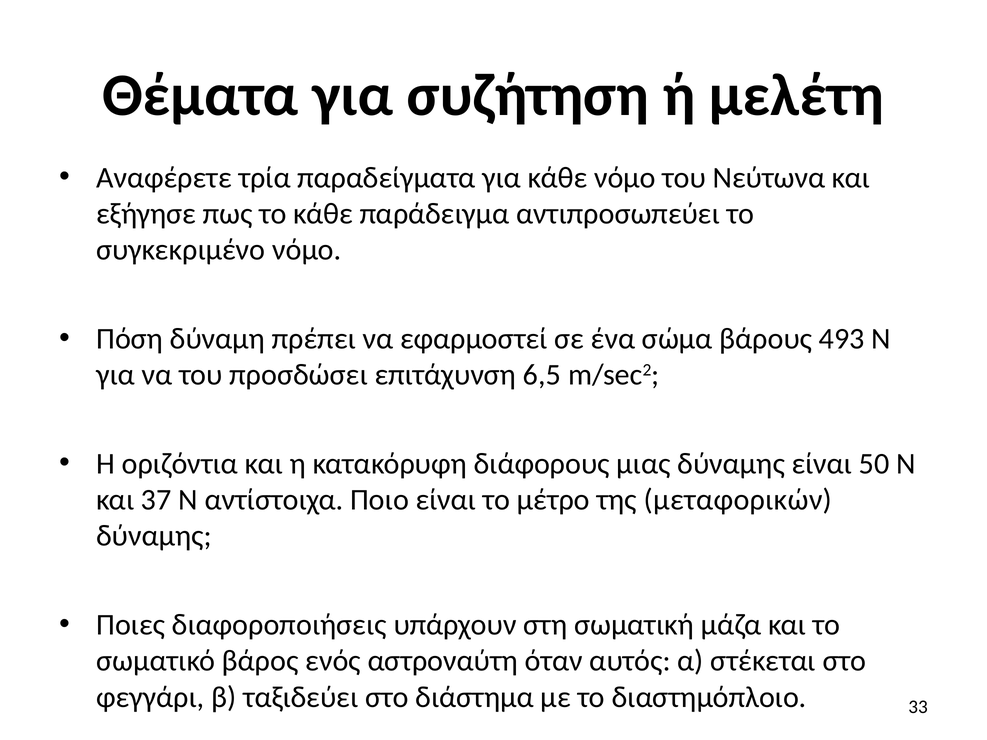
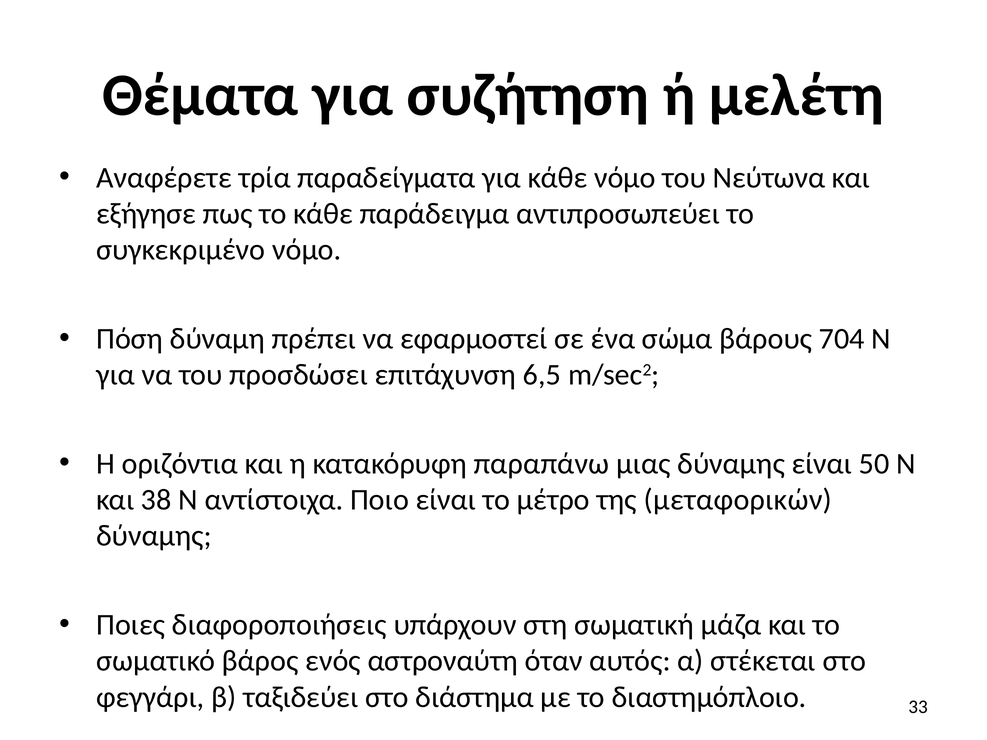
493: 493 -> 704 (842, 339)
διάφορους: διάφορους -> παραπάνω (542, 464)
37: 37 -> 38 (156, 500)
